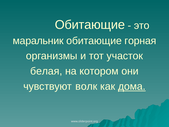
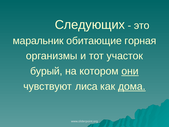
Обитающие: Обитающие -> Следующих (90, 25)
белая: белая -> бурый (46, 71)
они underline: none -> present (130, 71)
волк: волк -> лиса (86, 86)
